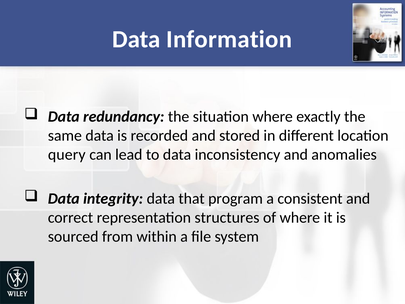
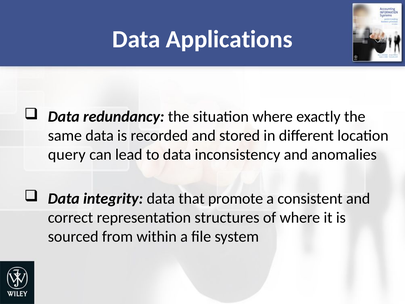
Information: Information -> Applications (229, 39)
program: program -> promote (236, 199)
